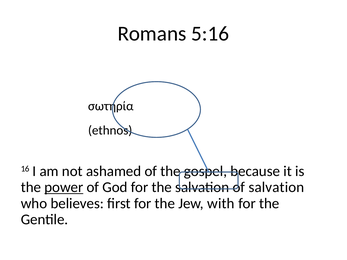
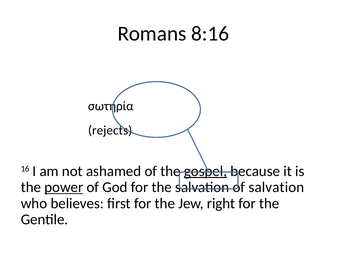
5:16: 5:16 -> 8:16 (210, 34)
ethnos: ethnos -> rejects (110, 130)
gospel underline: none -> present (205, 171)
with: with -> right (221, 204)
